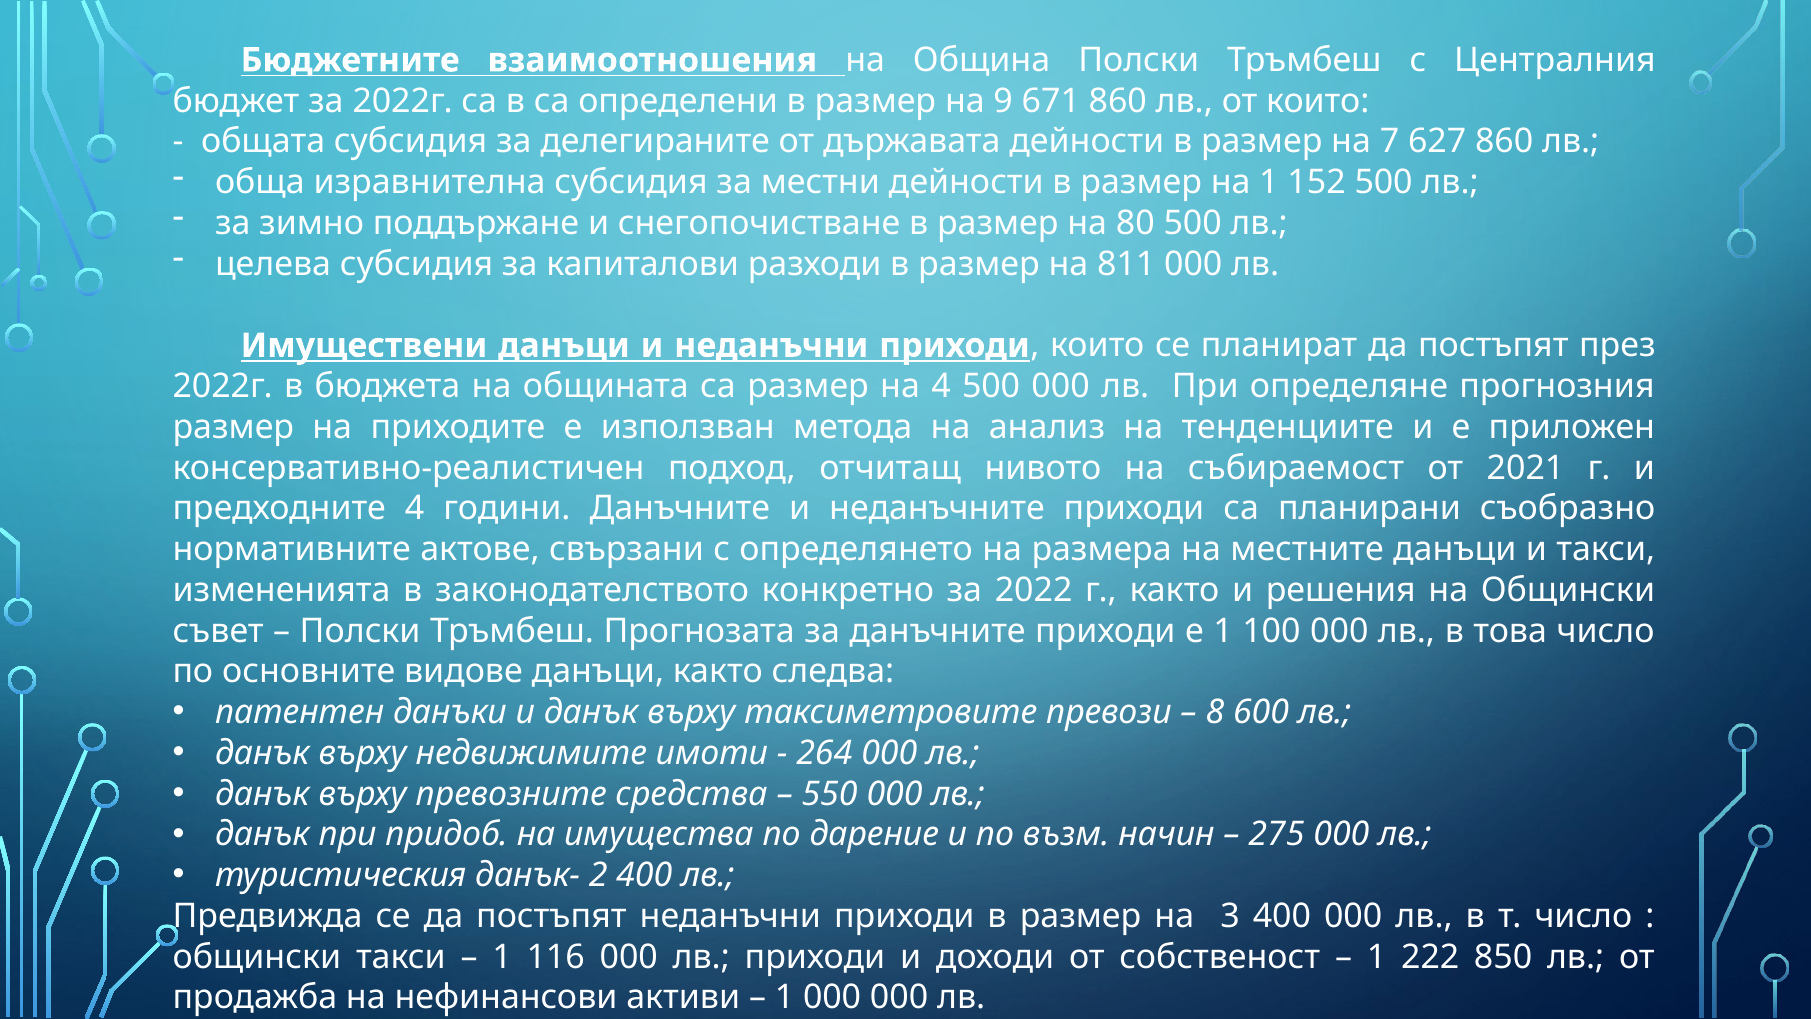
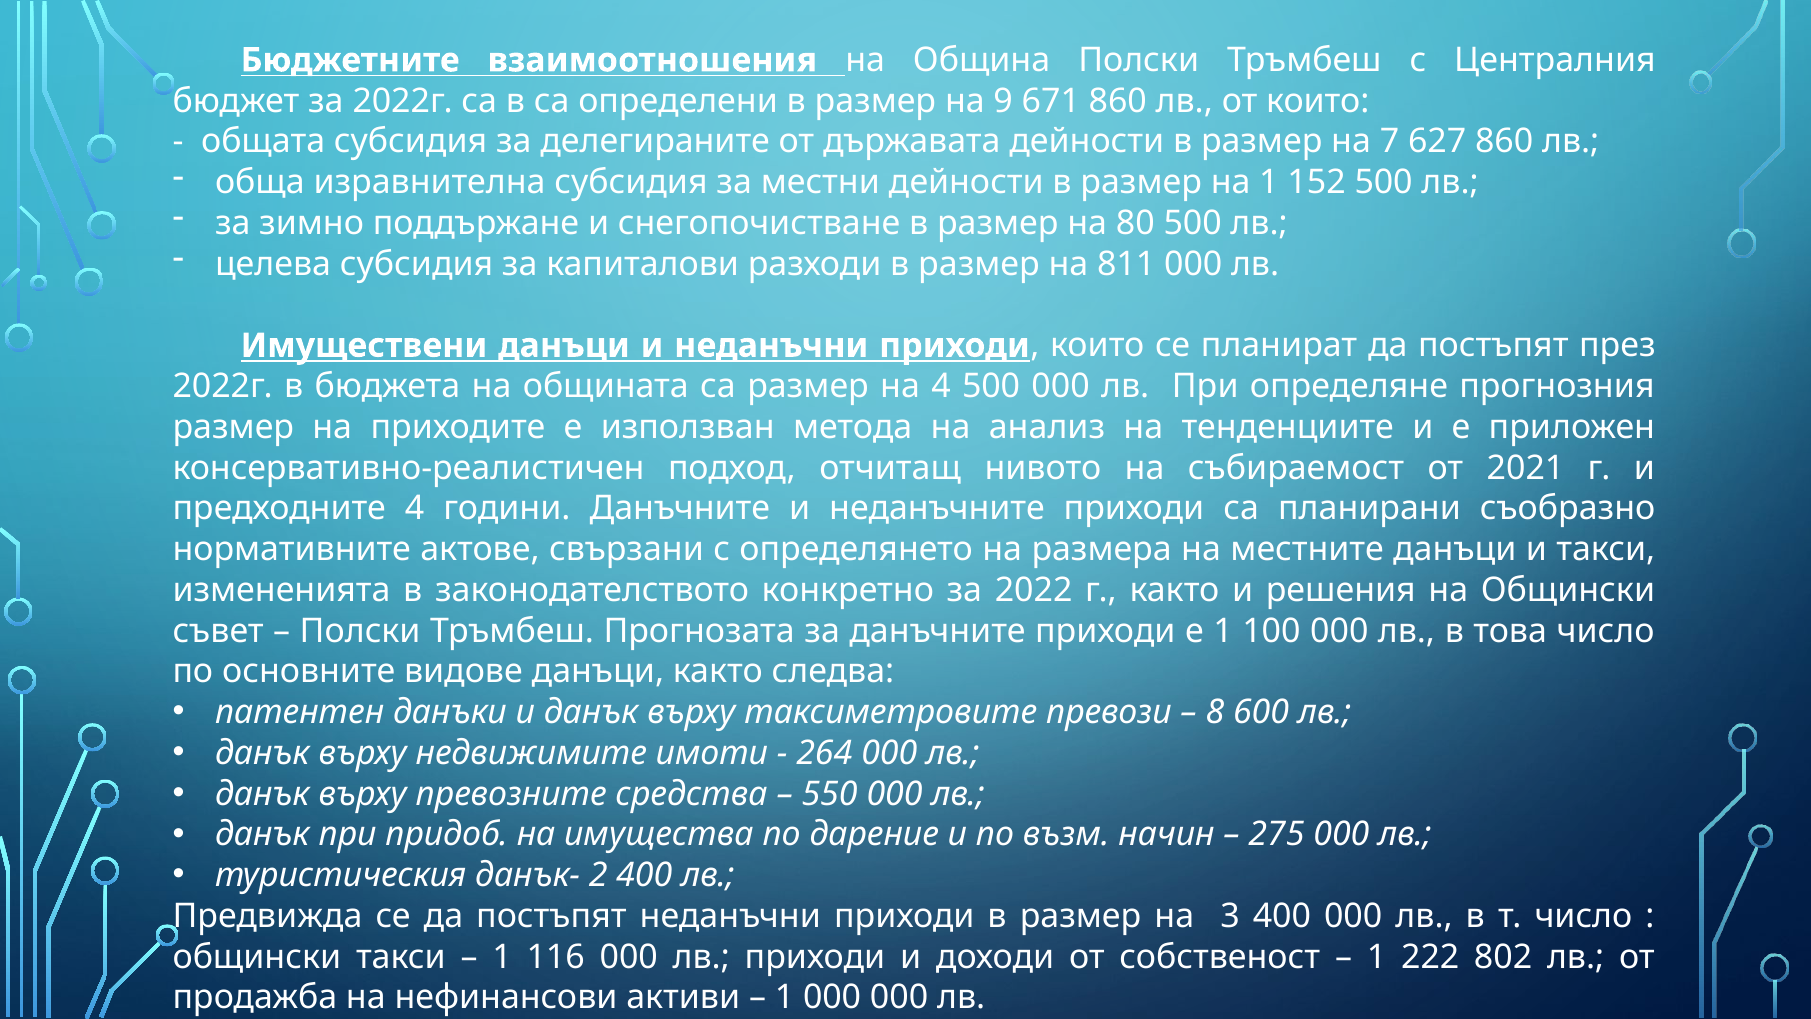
850: 850 -> 802 (1503, 957)
